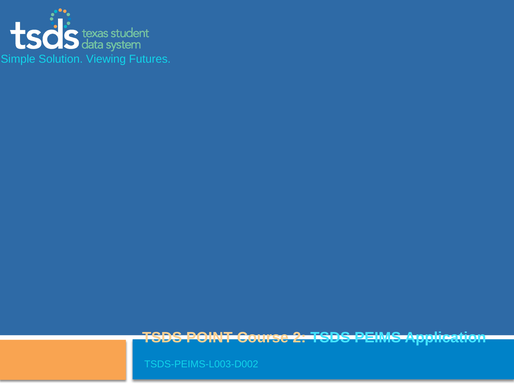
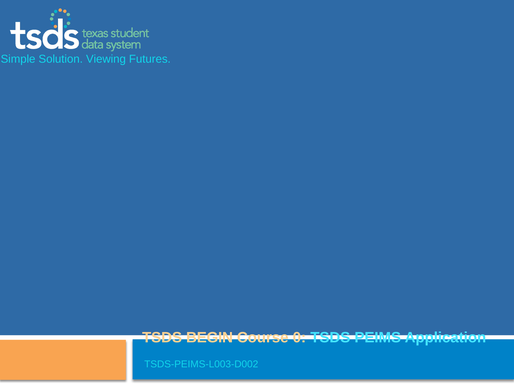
POINT: POINT -> BEGIN (210, 338)
2: 2 -> 0 (299, 338)
